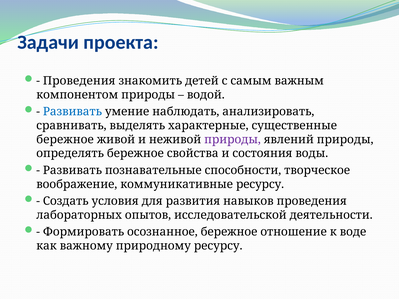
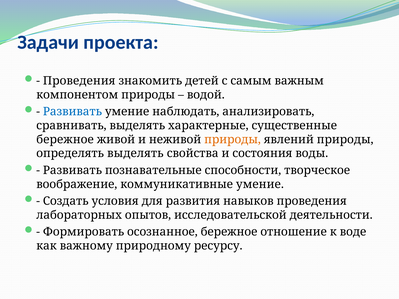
природы colour: purple -> orange (233, 140)
определять бережное: бережное -> выделять (135, 154)
коммуникативные ресурсу: ресурсу -> умение (260, 184)
